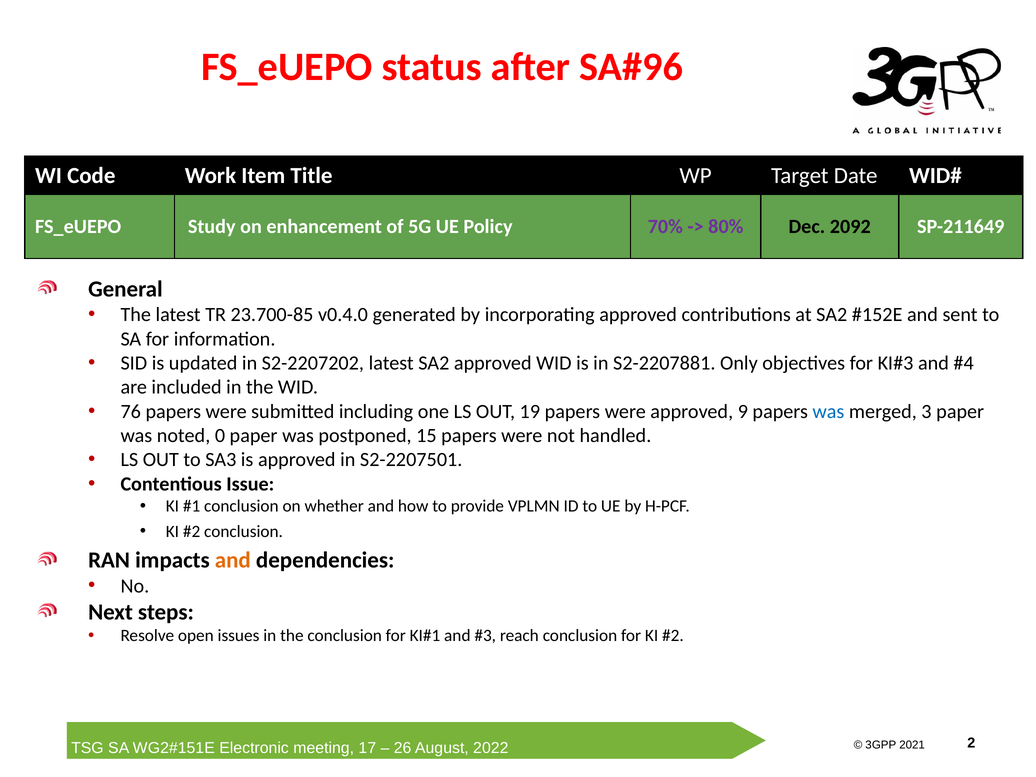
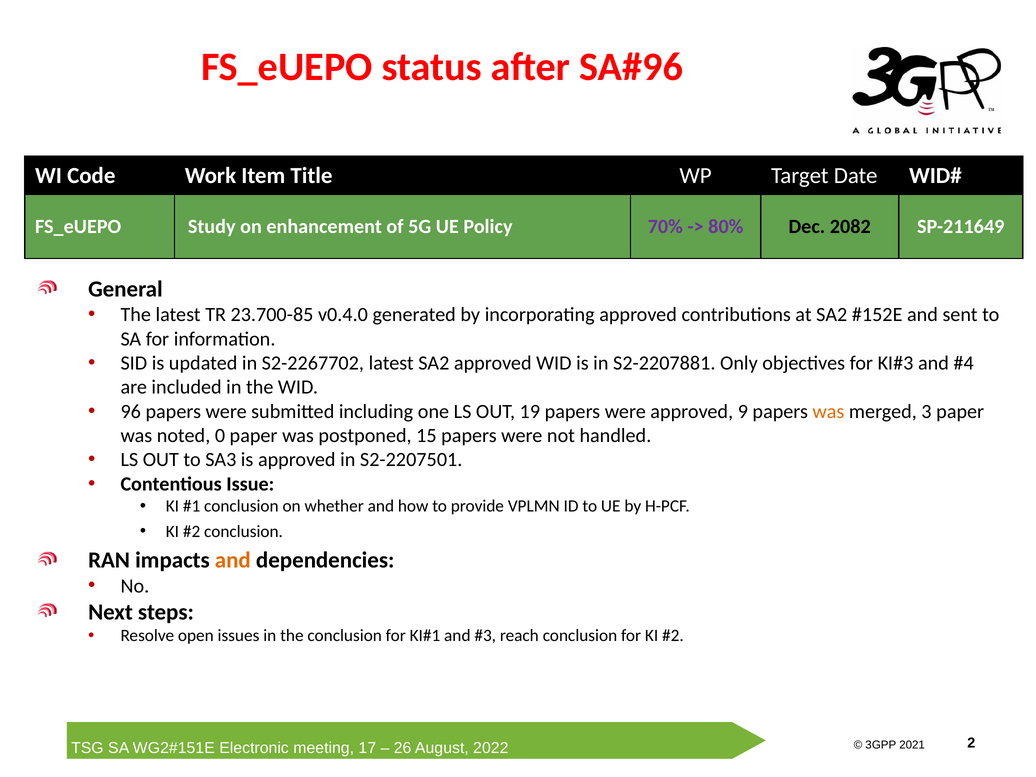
2092: 2092 -> 2082 (850, 227)
S2-2207202: S2-2207202 -> S2-2267702 (313, 363)
76: 76 -> 96 (131, 411)
was colour: blue -> orange (828, 411)
